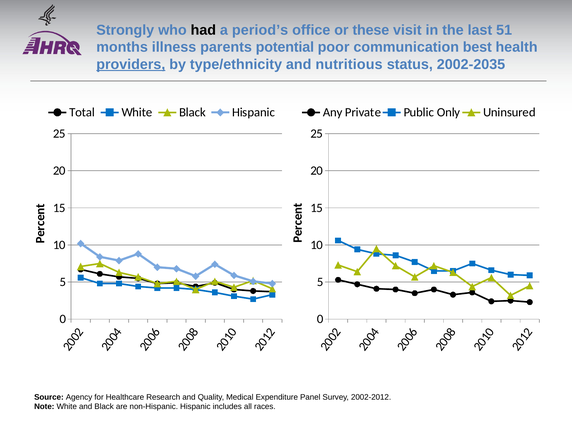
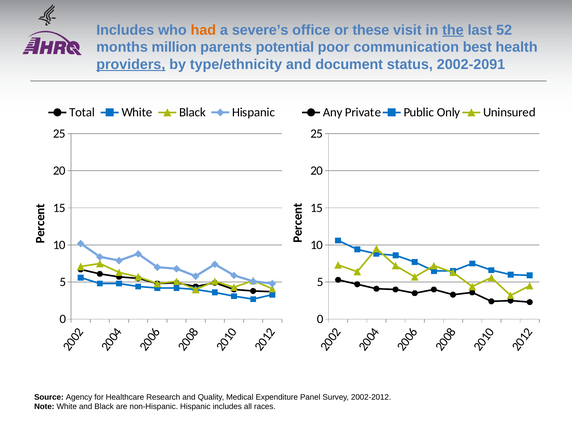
Strongly: Strongly -> Includes (125, 30)
had colour: black -> orange (203, 30)
period’s: period’s -> severe’s (260, 30)
the underline: none -> present (453, 30)
51: 51 -> 52 (504, 30)
illness: illness -> million (174, 47)
nutritious: nutritious -> document (349, 64)
2002-2035: 2002-2035 -> 2002-2091 (471, 64)
